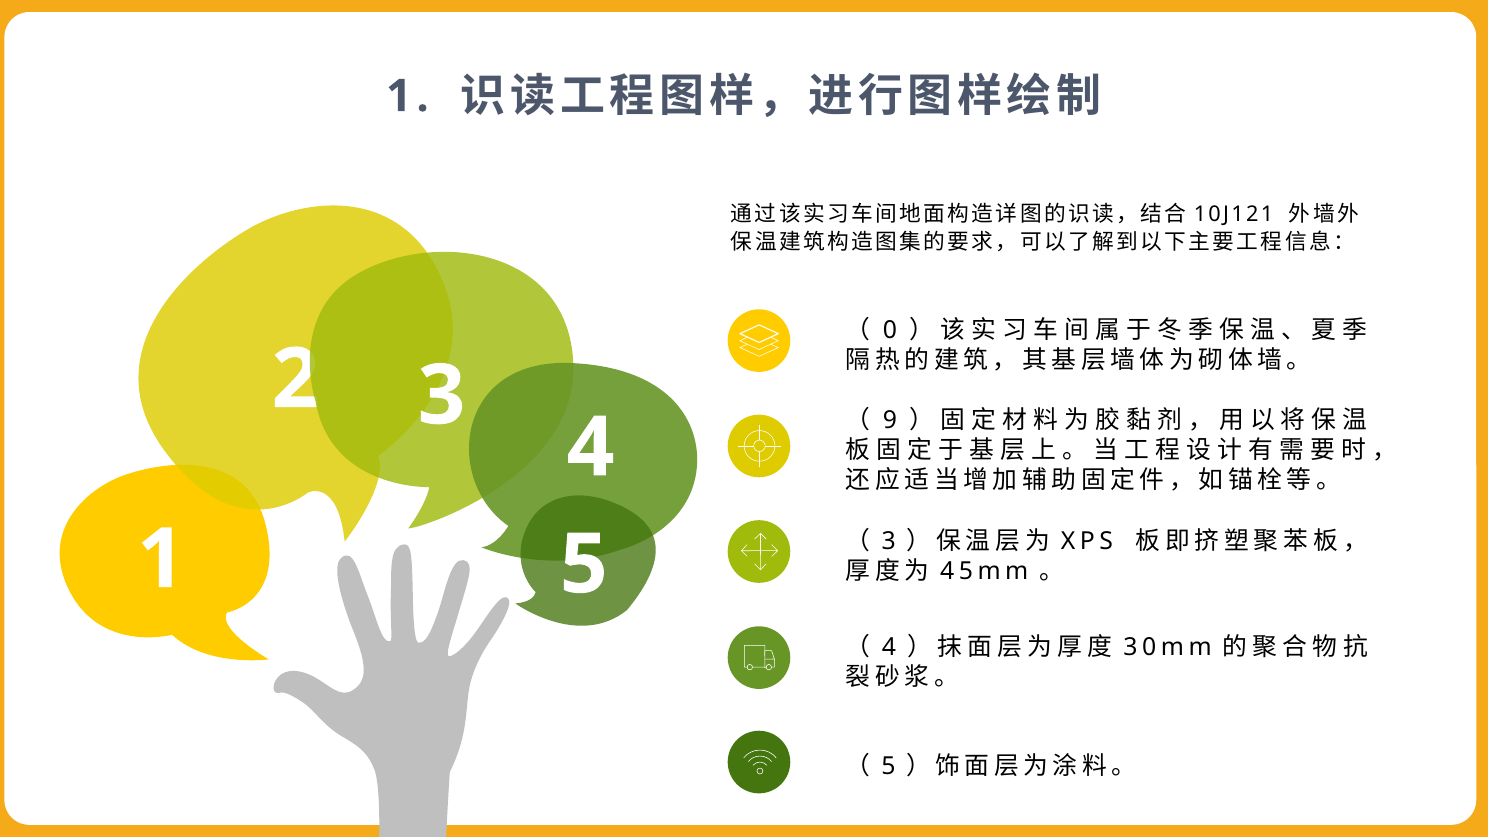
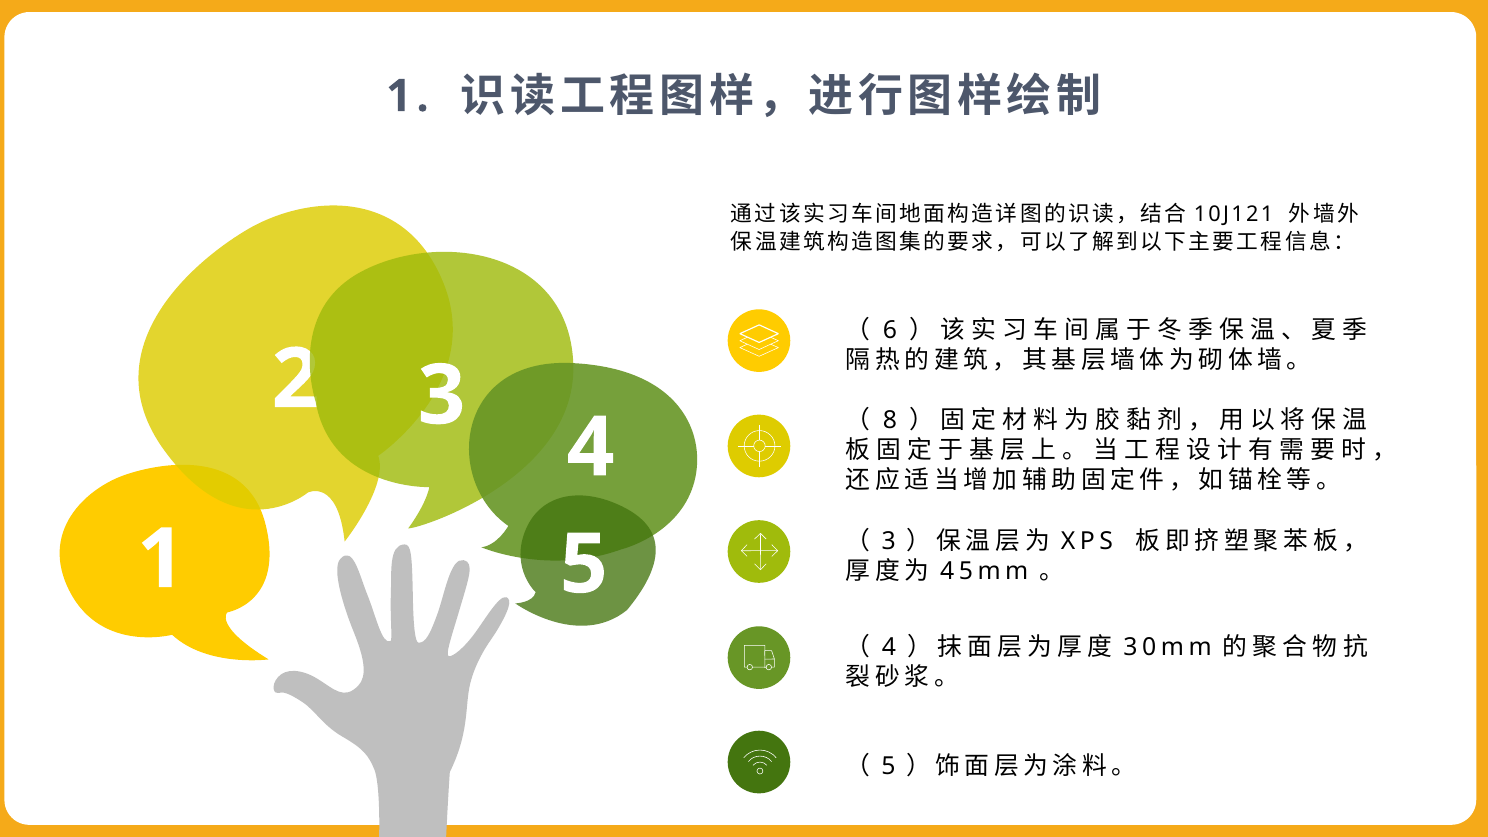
0: 0 -> 6 (890, 330)
9: 9 -> 8 (890, 421)
